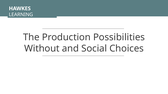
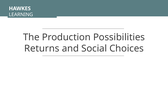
Without: Without -> Returns (42, 49)
